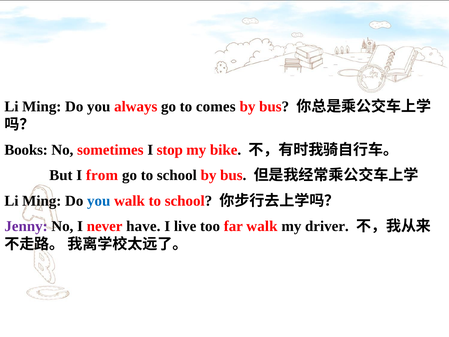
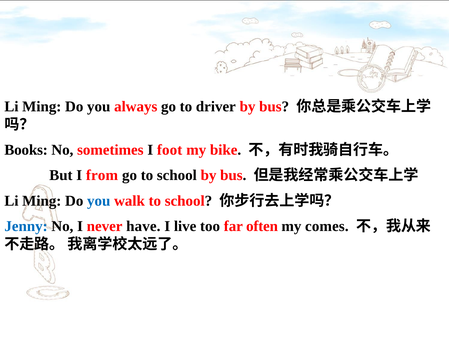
comes: comes -> driver (216, 106)
stop: stop -> foot (170, 150)
Jenny colour: purple -> blue (26, 226)
far walk: walk -> often (262, 226)
driver: driver -> comes (327, 226)
